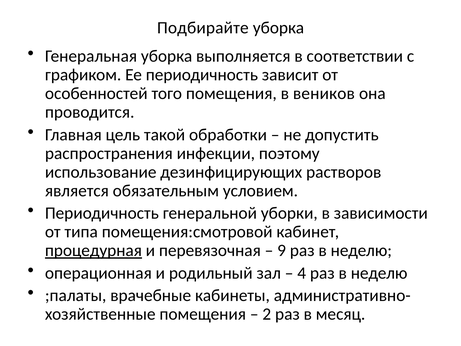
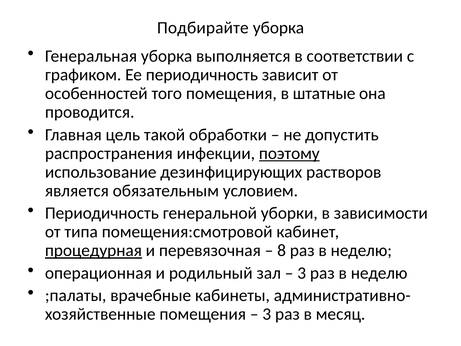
веников: веников -> штатные (324, 93)
поэтому underline: none -> present (289, 153)
9: 9 -> 8 (282, 250)
4: 4 -> 3 (302, 273)
2: 2 -> 3 (267, 314)
